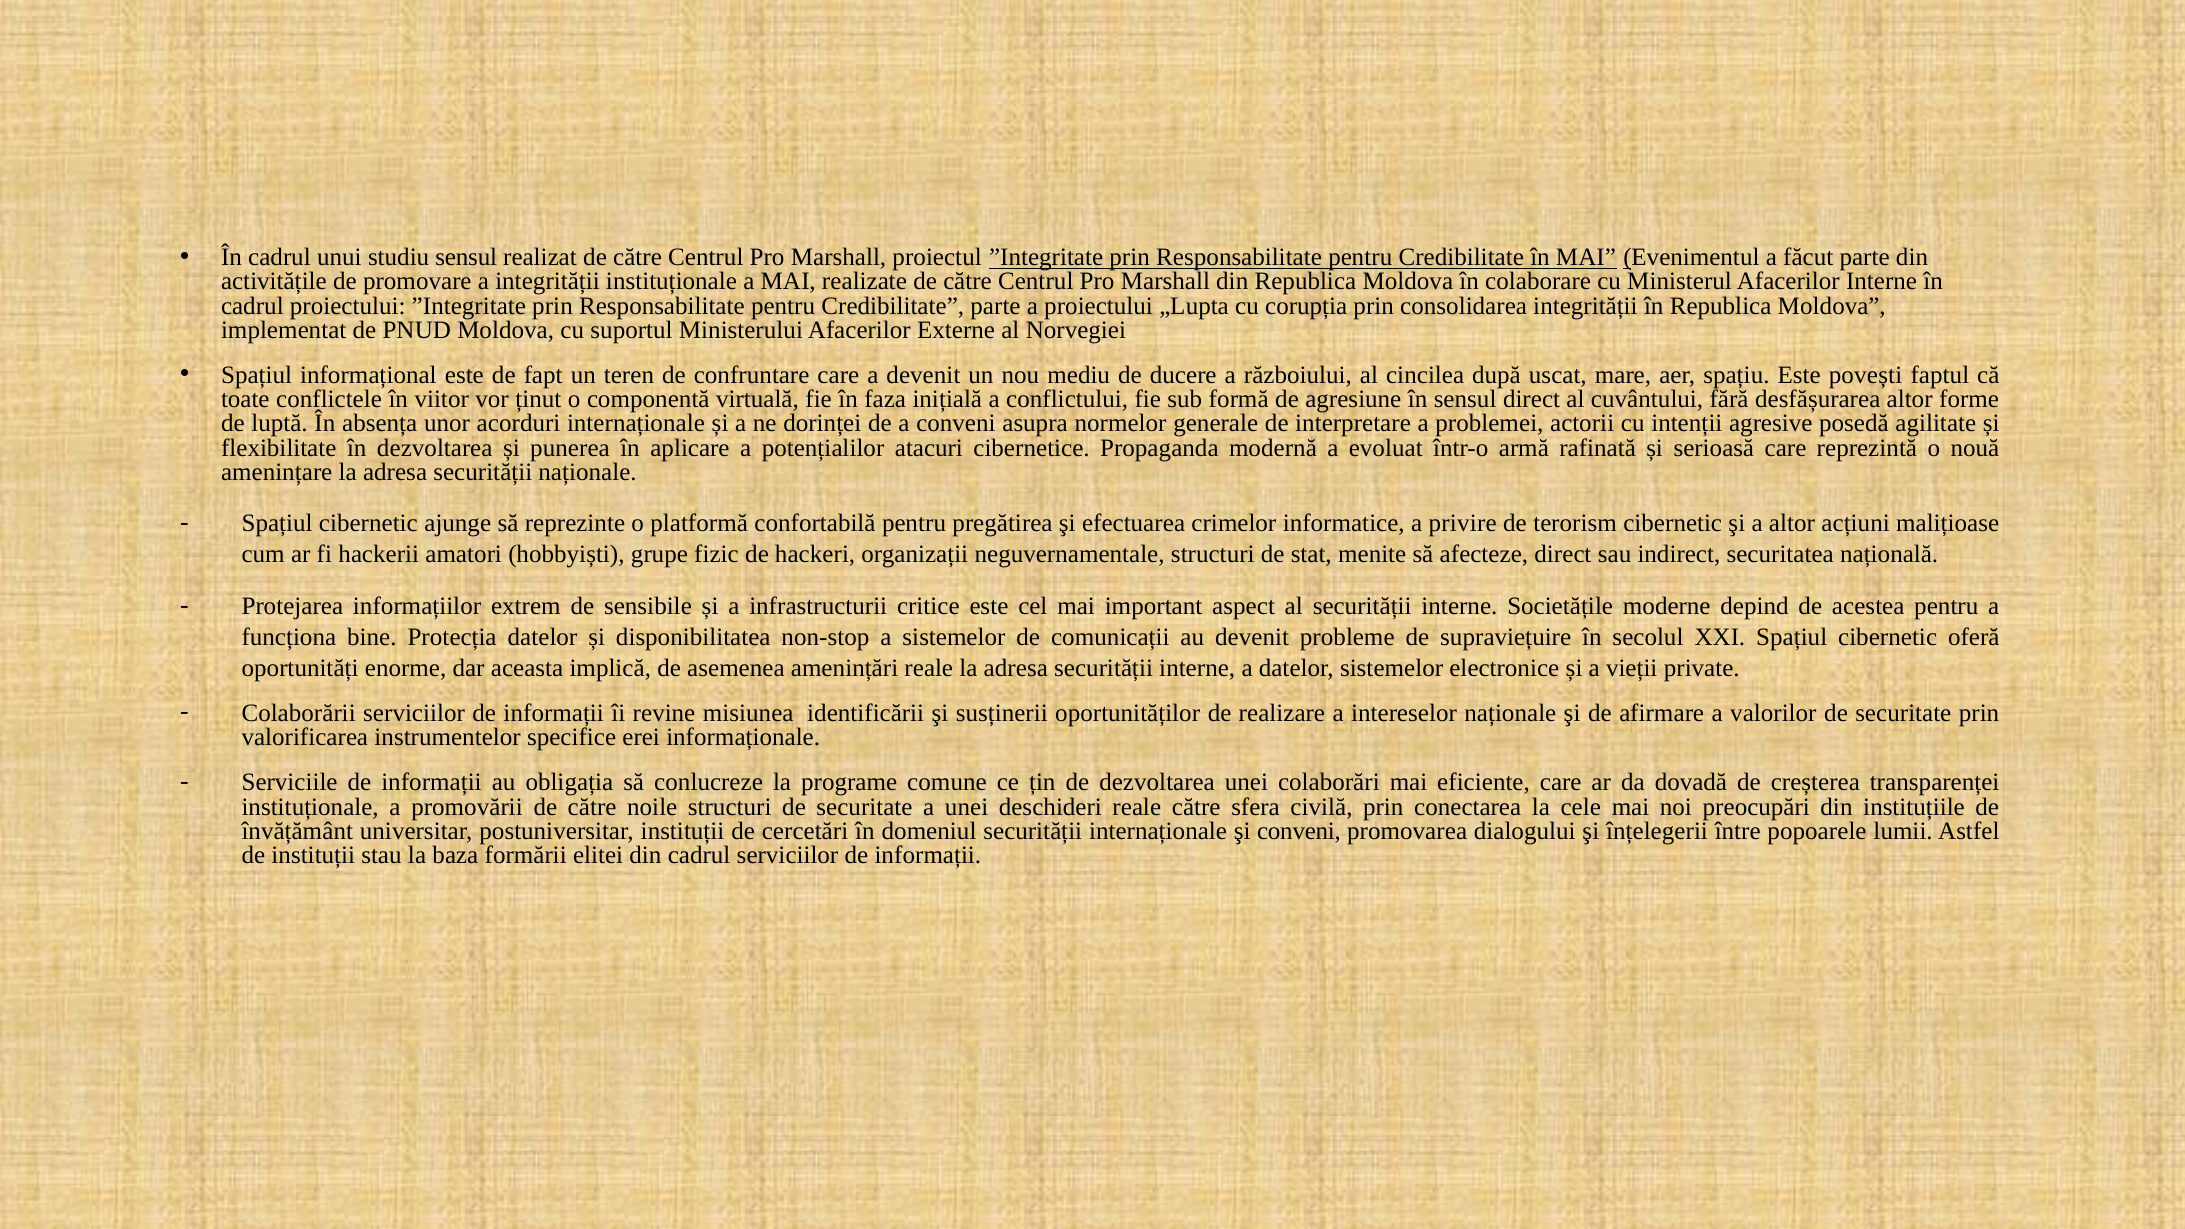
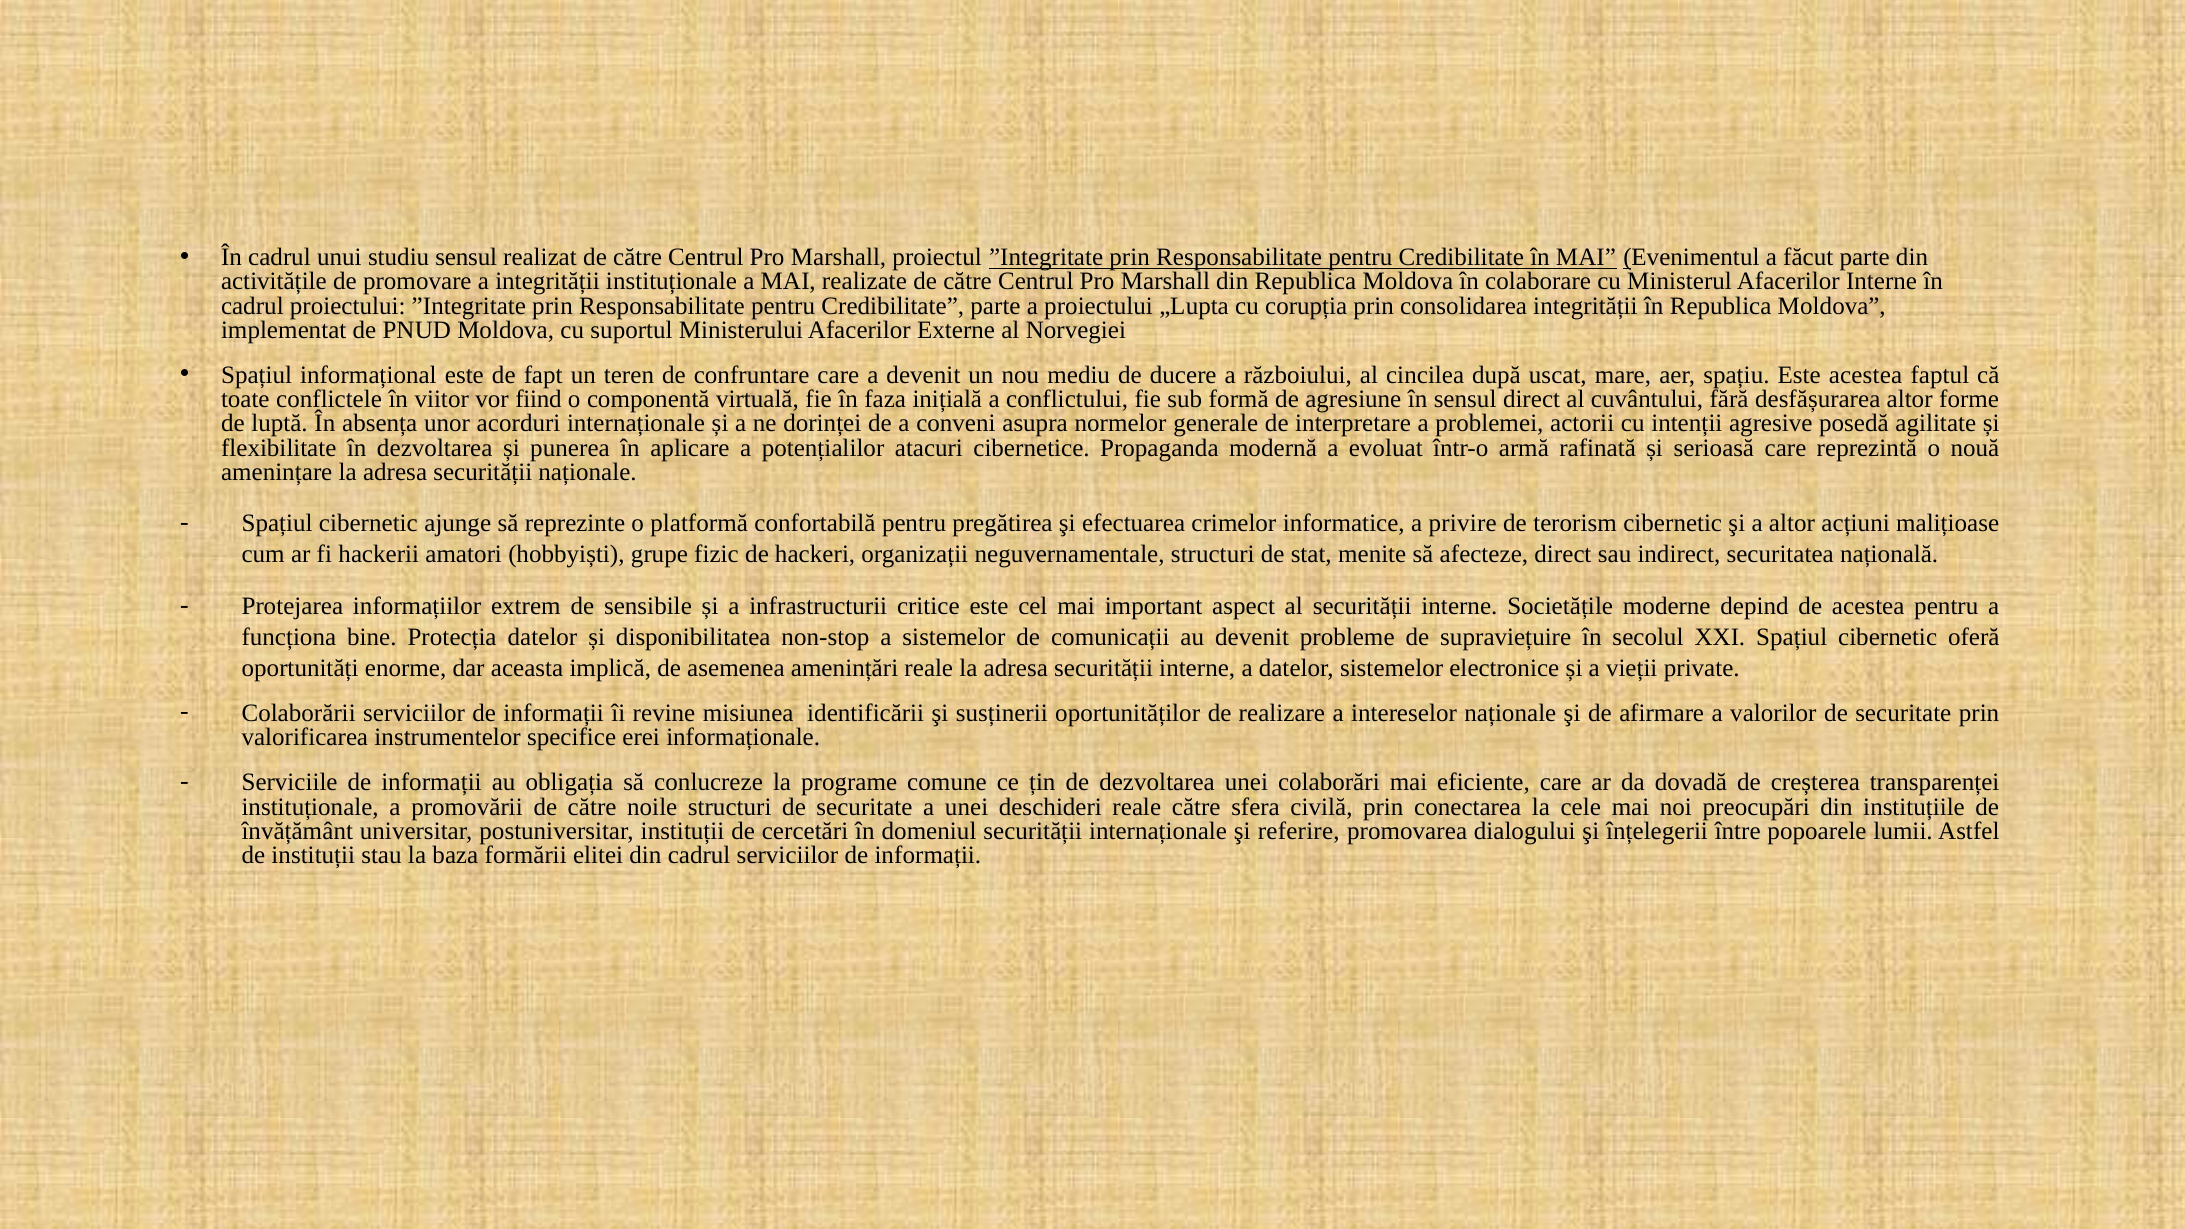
Este povești: povești -> acestea (1866, 375)
ținut: ținut -> fiind (538, 399)
şi conveni: conveni -> referire (1299, 831)
